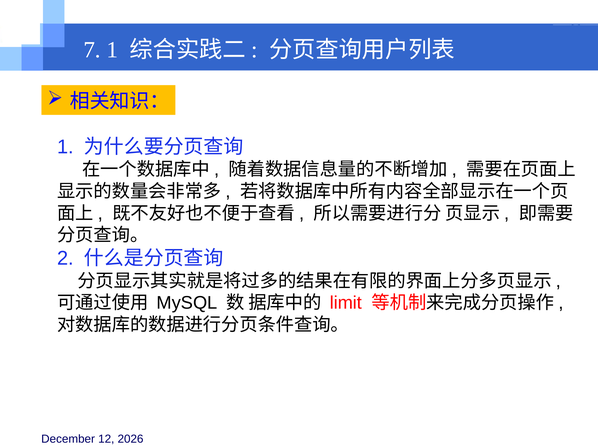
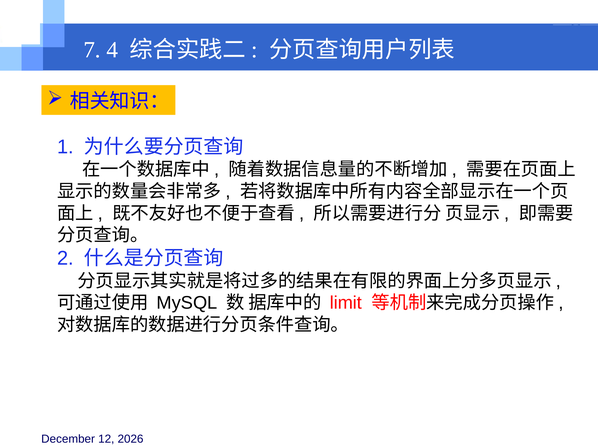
7 1: 1 -> 4 (112, 50)
